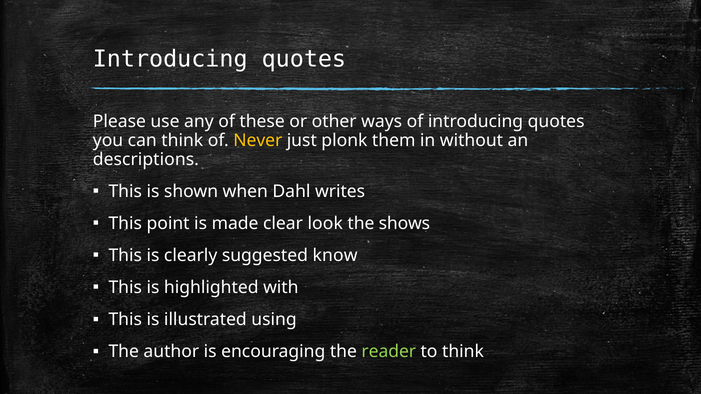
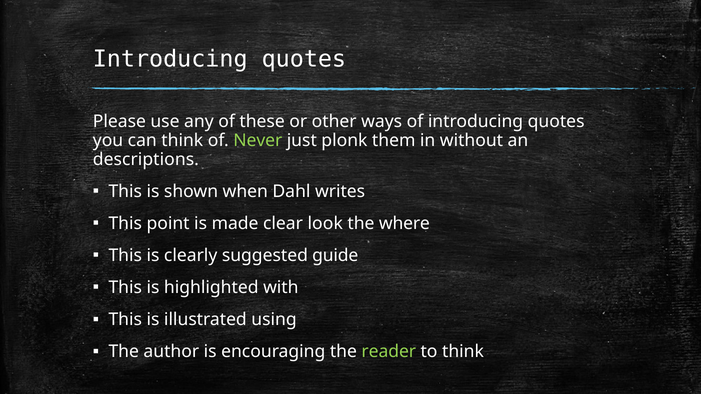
Never colour: yellow -> light green (258, 140)
shows: shows -> where (404, 224)
know: know -> guide (335, 256)
